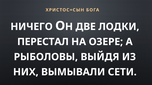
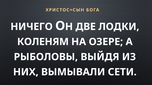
ПЕРЕСТАЛ: ПЕРЕСТАЛ -> КОЛЕНЯМ (43, 42)
